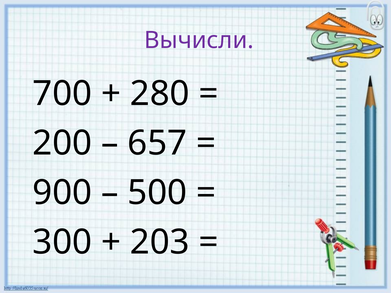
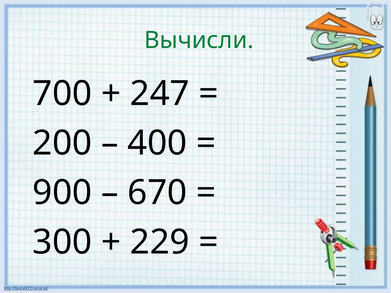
Вычисли colour: purple -> green (199, 40)
280: 280 -> 247 (160, 94)
657: 657 -> 400 (157, 143)
500: 500 -> 670 (157, 193)
203: 203 -> 229 (160, 242)
